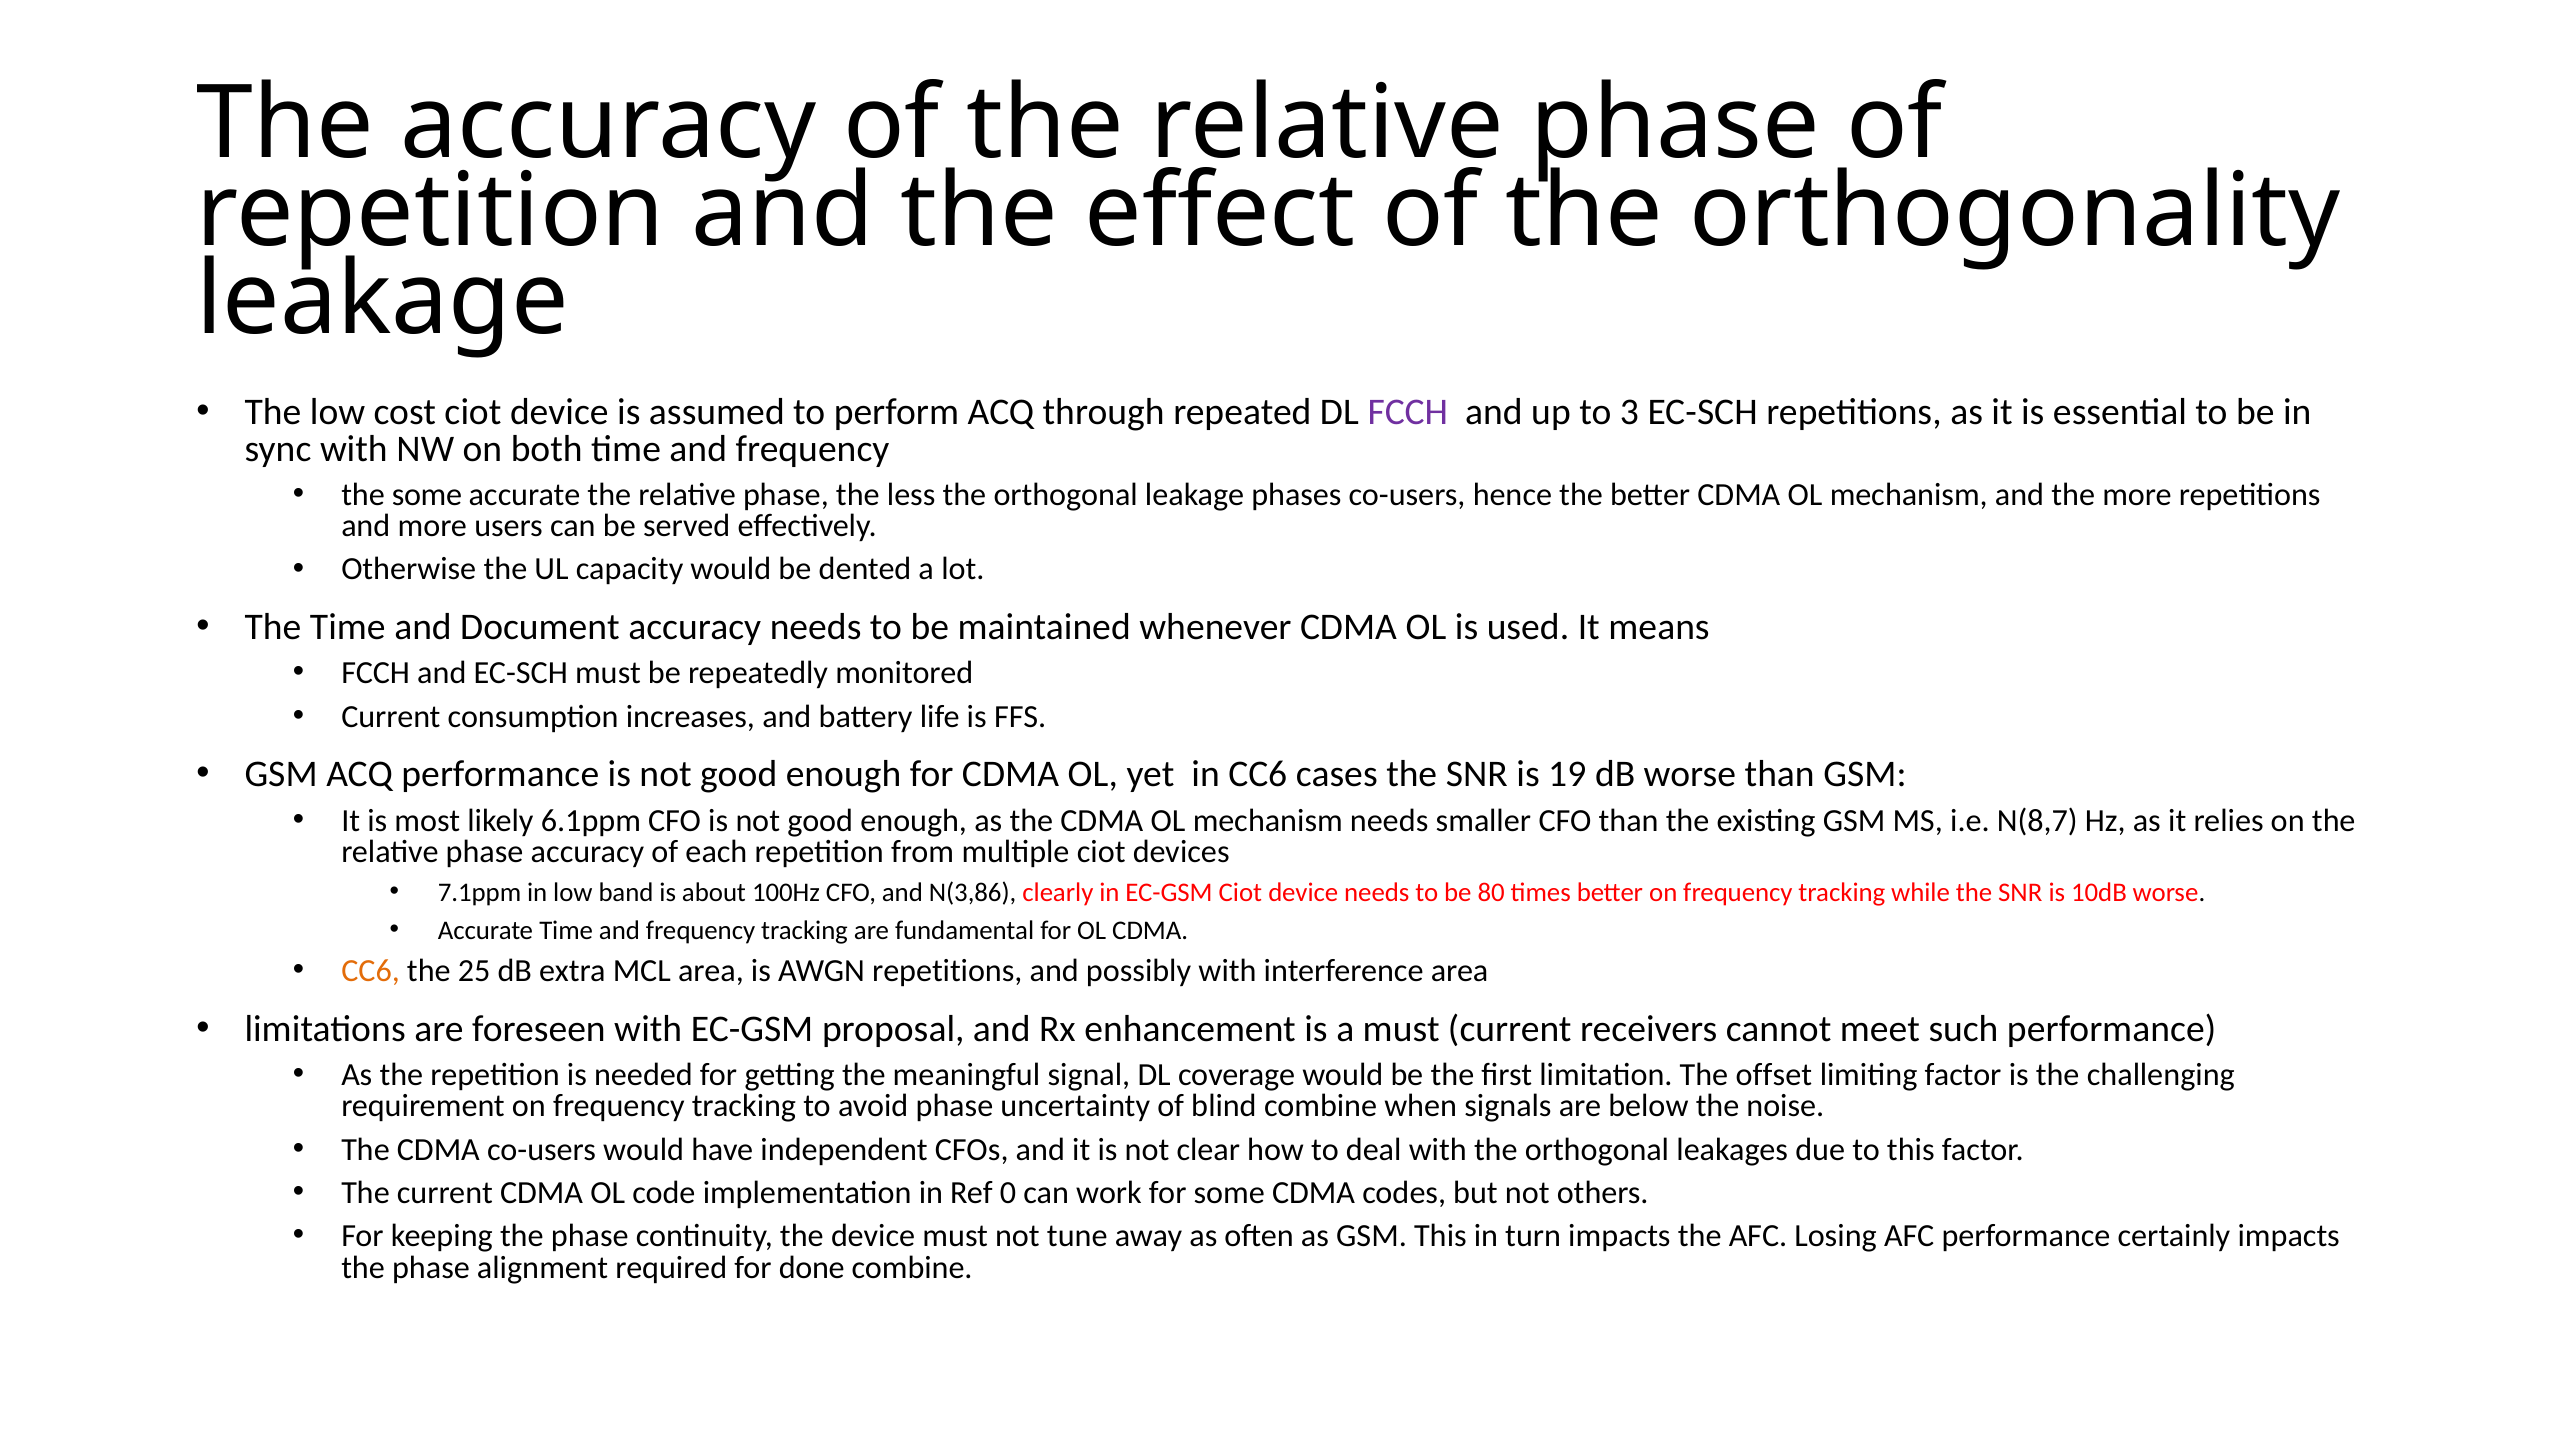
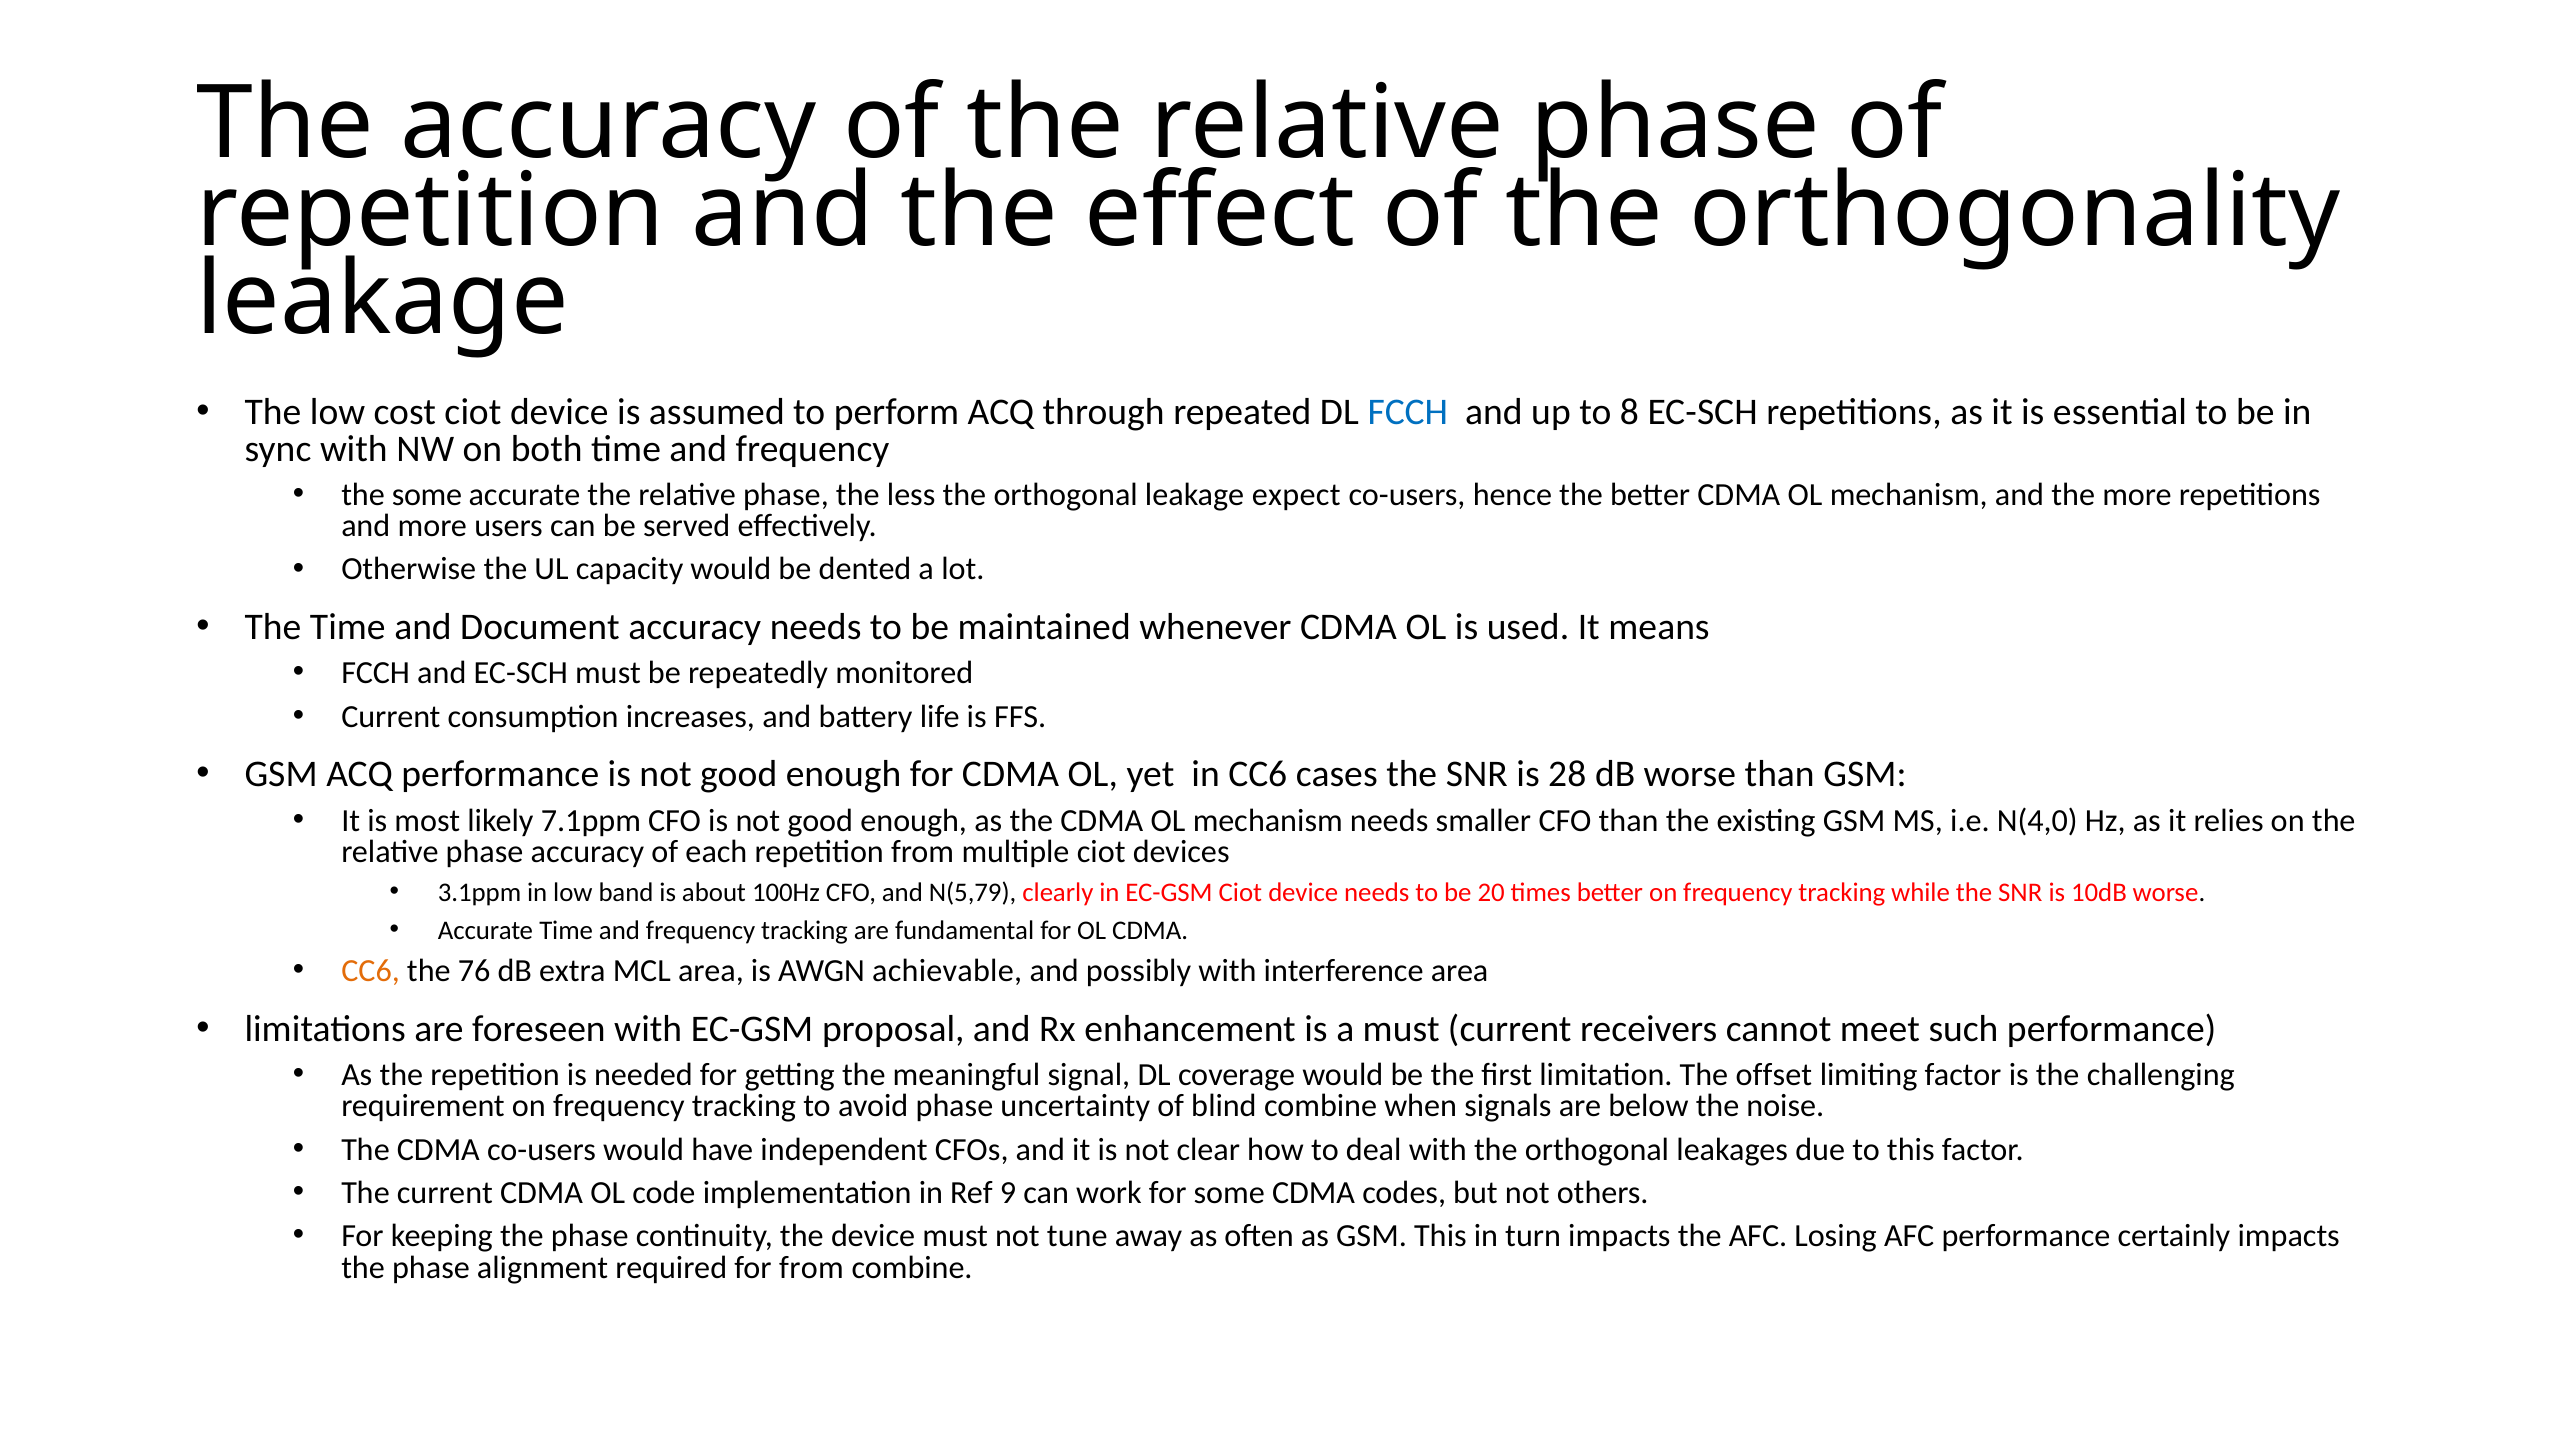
FCCH colour: purple -> blue (1408, 412)
3: 3 -> 8 (1629, 412)
phases: phases -> expect (1296, 495)
19: 19 -> 28 (1567, 774)
6.1ppm: 6.1ppm -> 7.1ppm (591, 820)
N(8,7: N(8,7 -> N(4,0 (2037, 820)
7.1ppm: 7.1ppm -> 3.1ppm (480, 893)
N(3,86: N(3,86 -> N(5,79 (973, 893)
80: 80 -> 20 (1491, 893)
25: 25 -> 76 (474, 971)
AWGN repetitions: repetitions -> achievable (947, 971)
0: 0 -> 9 (1008, 1193)
for done: done -> from (811, 1267)
